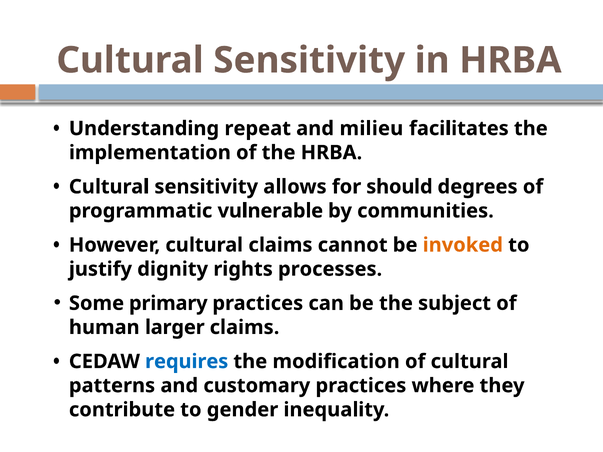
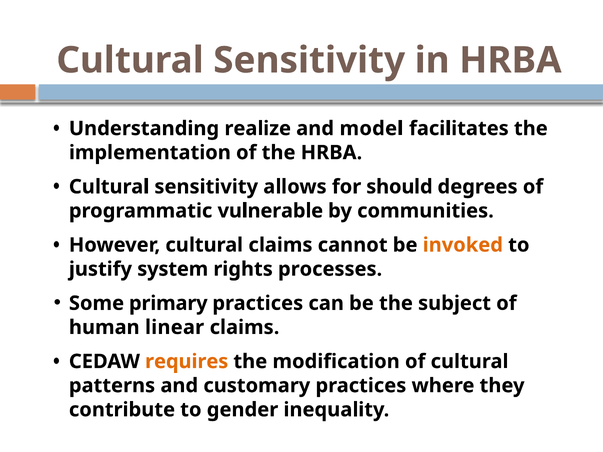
repeat: repeat -> realize (258, 129)
milieu: milieu -> model (371, 129)
dignity: dignity -> system (173, 269)
larger: larger -> linear (175, 328)
requires colour: blue -> orange (187, 362)
